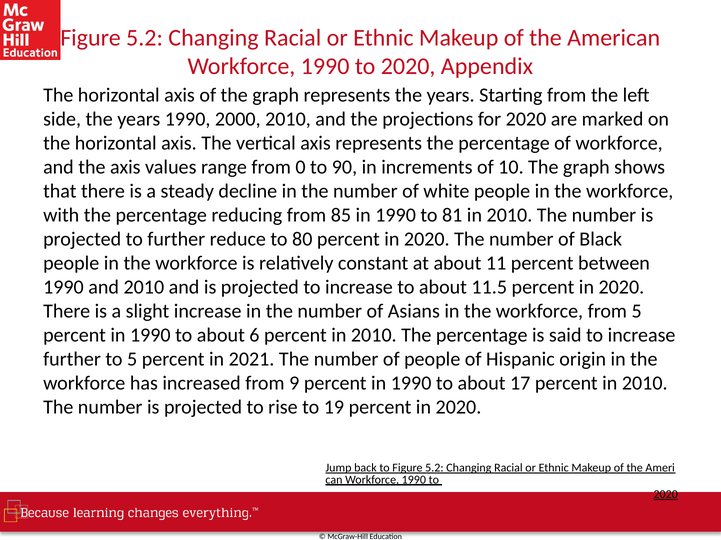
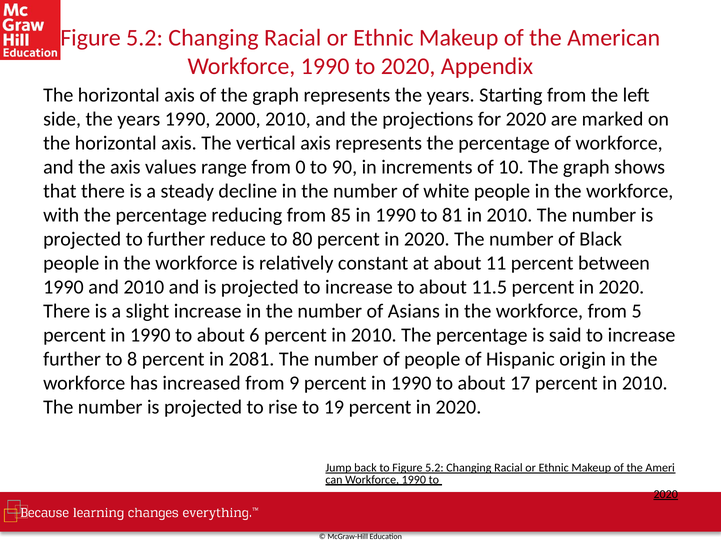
to 5: 5 -> 8 (132, 360)
2021: 2021 -> 2081 (252, 360)
